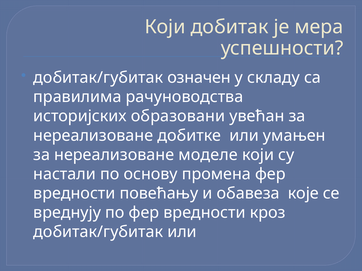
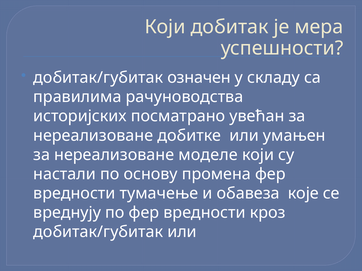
образовани: образовани -> посматрано (178, 116)
повећању: повећању -> тумачење (159, 194)
